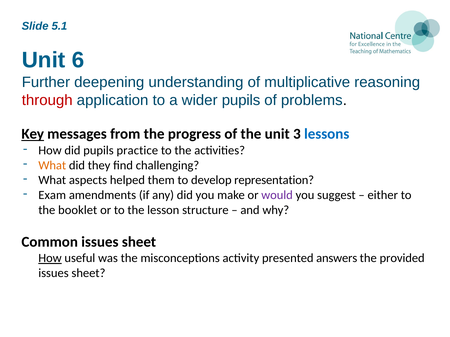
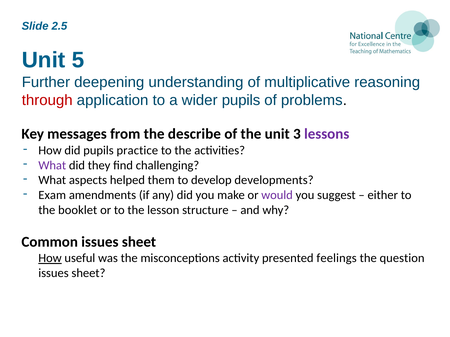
5.1: 5.1 -> 2.5 (59, 26)
6: 6 -> 5 (78, 60)
Key underline: present -> none (33, 134)
progress: progress -> describe (194, 134)
lessons colour: blue -> purple (327, 134)
What colour: orange -> purple (52, 165)
representation: representation -> developments (274, 180)
answers: answers -> feelings (337, 259)
provided: provided -> question (402, 259)
